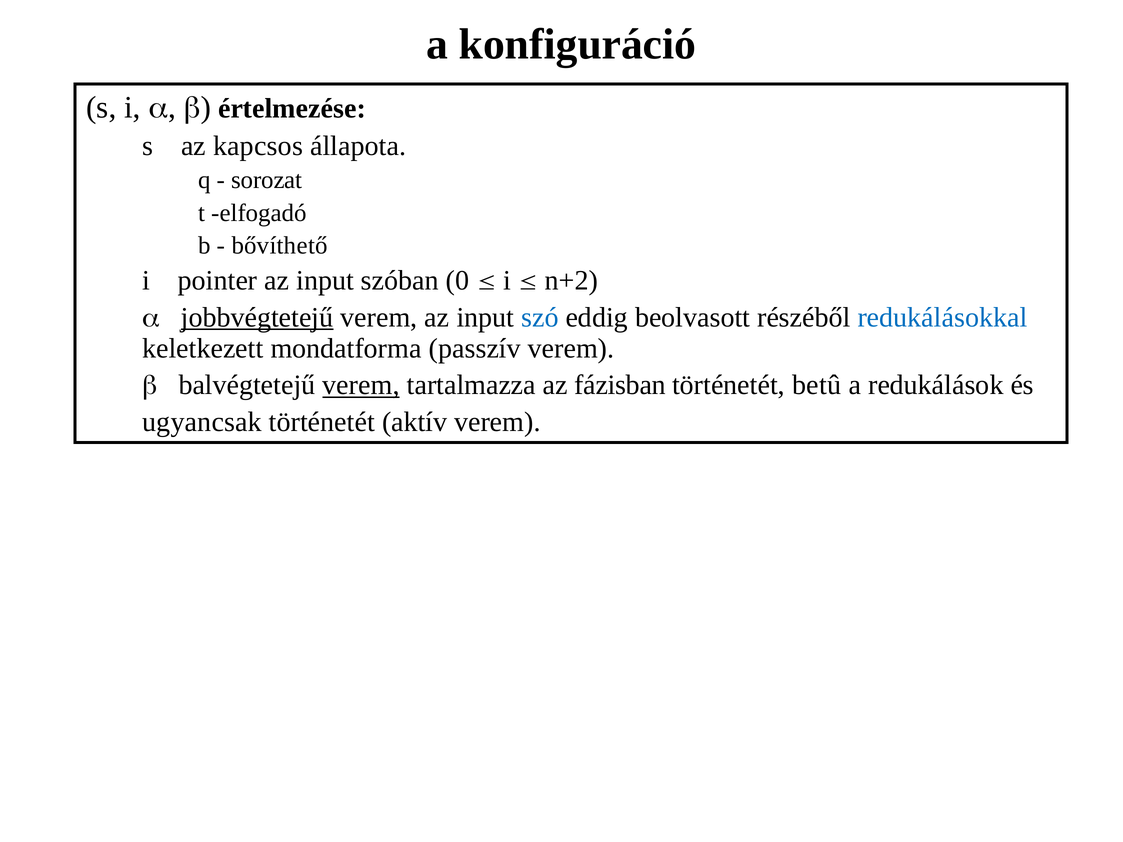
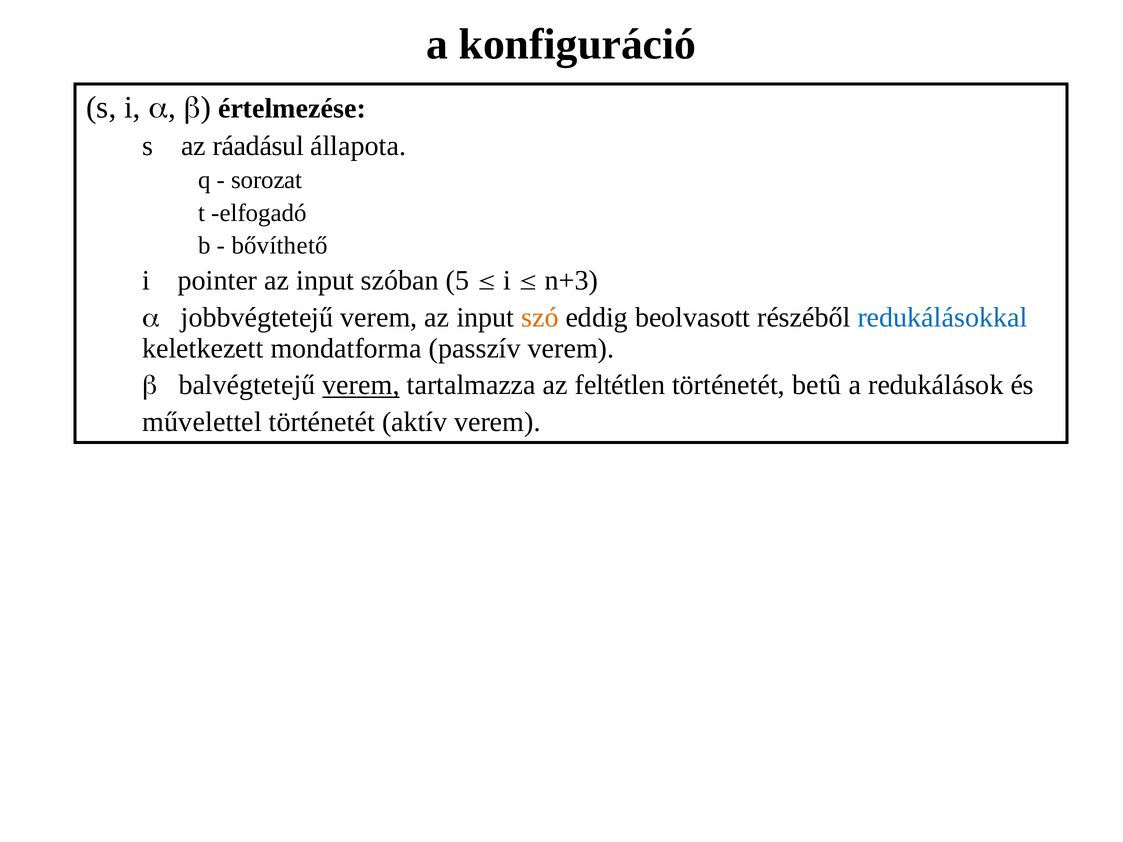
kapcsos: kapcsos -> ráadásul (258, 146)
0: 0 -> 5 (457, 281)
n+2: n+2 -> n+3 (571, 281)
jobbvégtetejű underline: present -> none (257, 317)
szó colour: blue -> orange (540, 317)
fázisban: fázisban -> feltétlen (620, 385)
ugyancsak: ugyancsak -> művelettel (202, 422)
